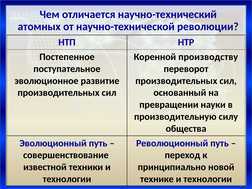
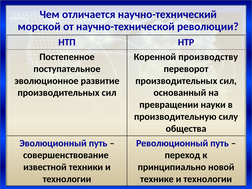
атомных: атомных -> морской (39, 27)
